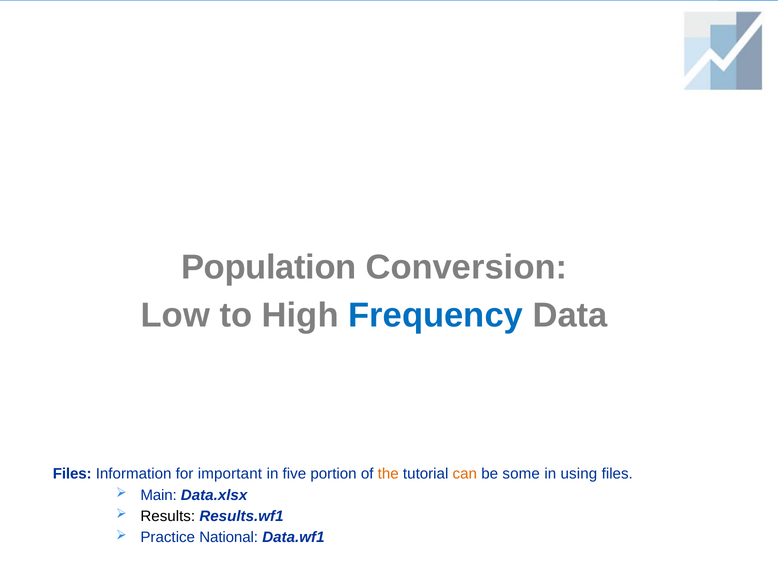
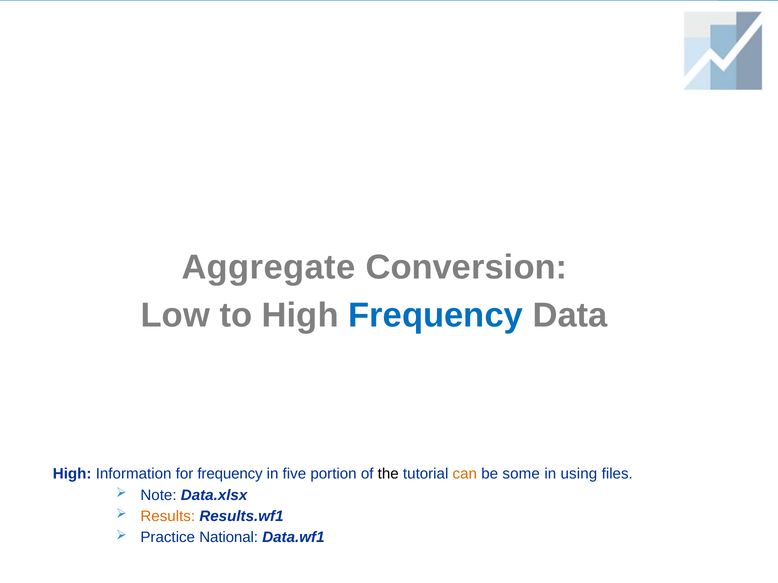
Population: Population -> Aggregate (268, 267)
Files: Files -> High (72, 474)
for important: important -> frequency (230, 474)
the colour: orange -> black (388, 474)
Main: Main -> Note (158, 495)
Results colour: black -> orange (168, 517)
